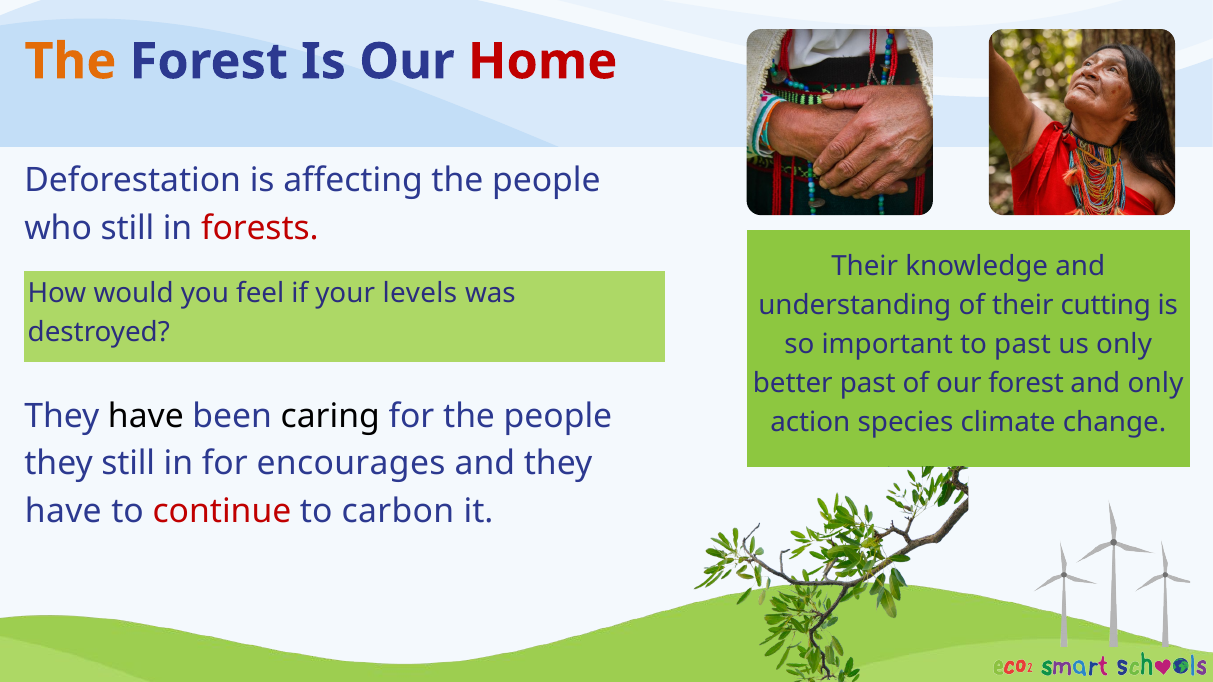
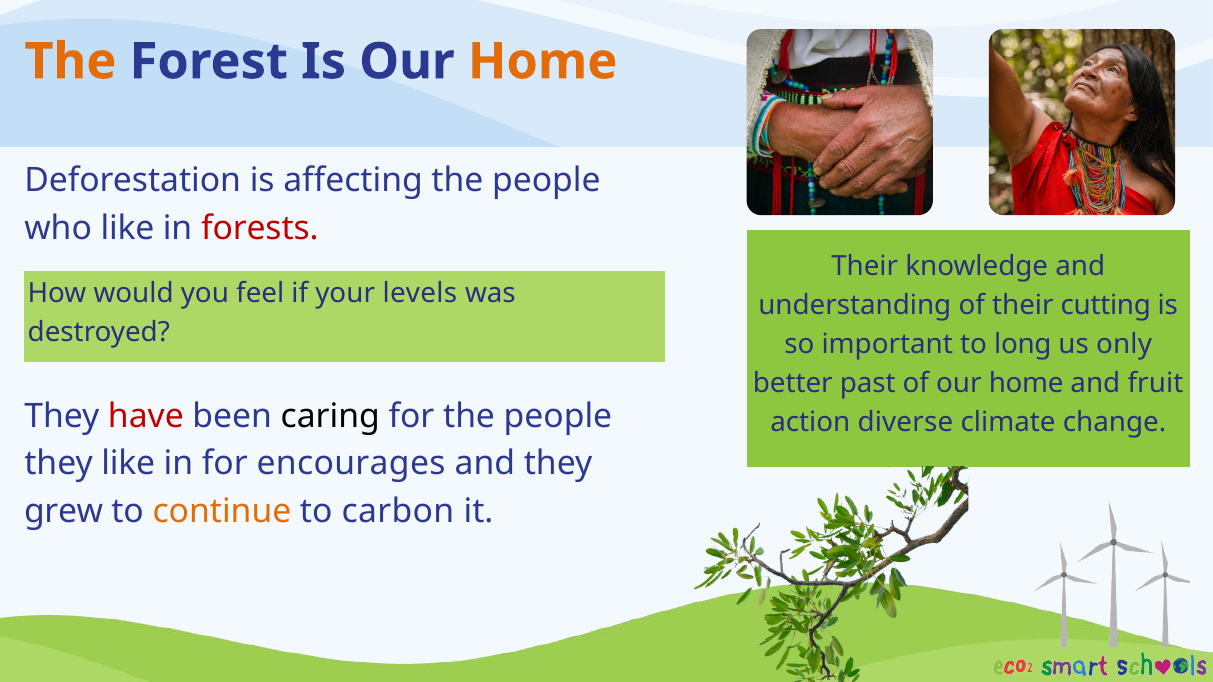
Home colour: red -> orange (543, 62)
who still: still -> like (127, 228)
to past: past -> long (1023, 345)
of our forest: forest -> home (1026, 384)
and only: only -> fruit (1156, 384)
have colour: black -> red (146, 417)
species: species -> diverse (905, 422)
they still: still -> like (128, 464)
have: have -> grew (64, 511)
continue colour: red -> orange (222, 511)
